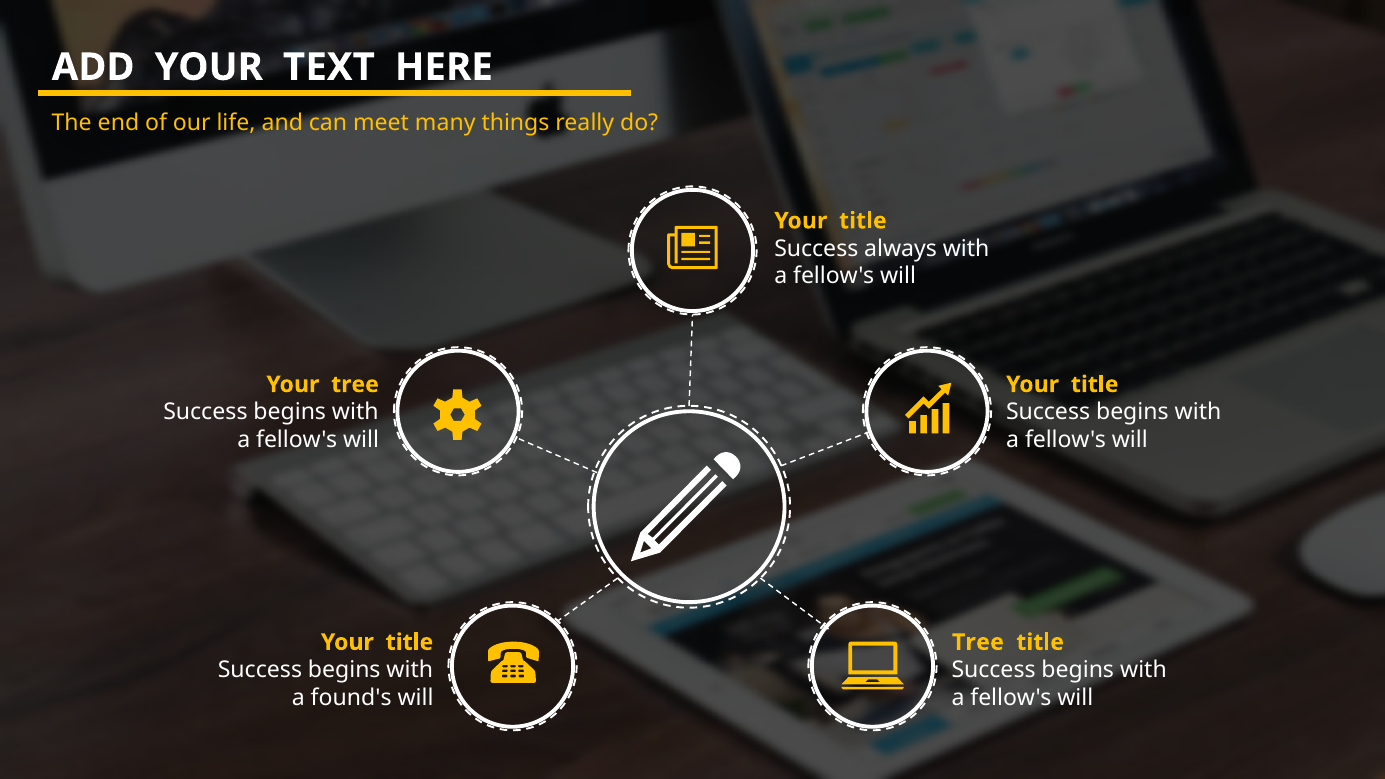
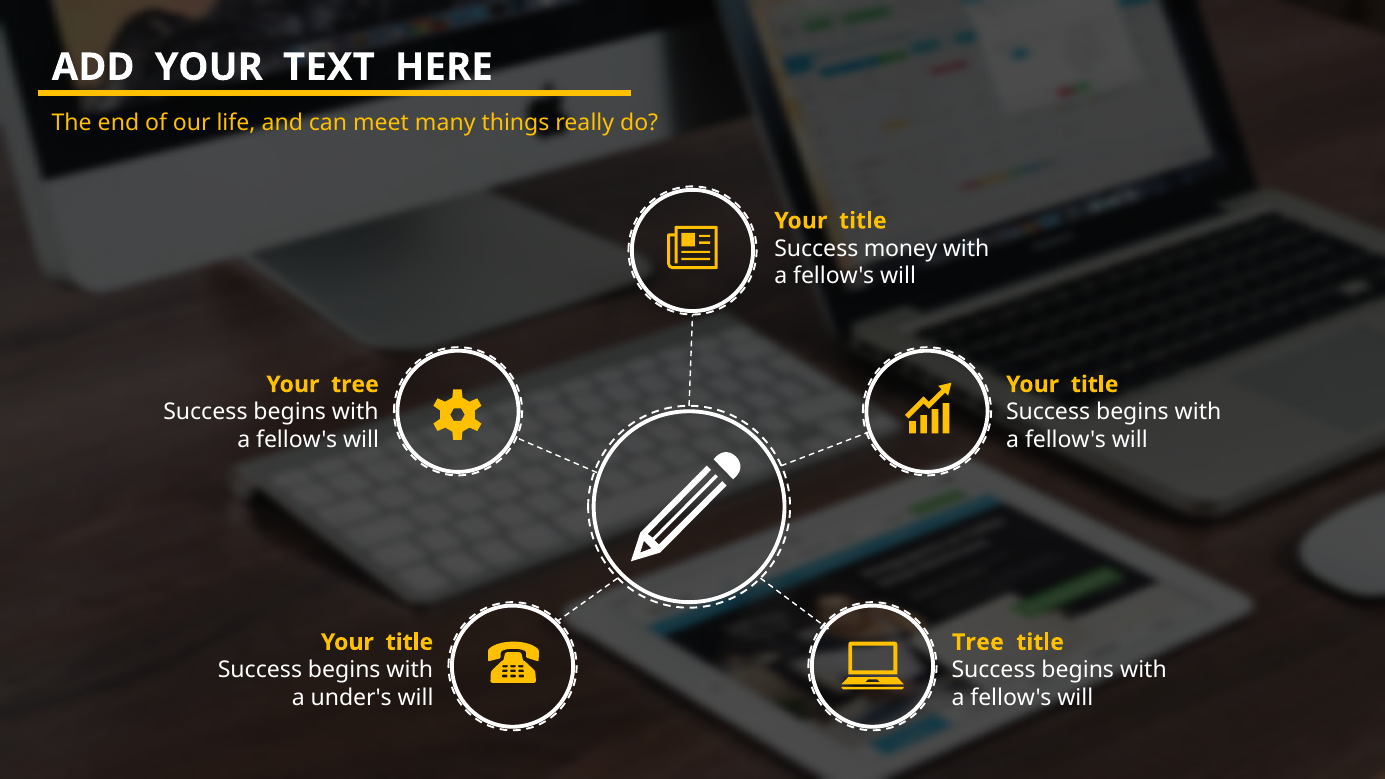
always: always -> money (901, 249)
found's: found's -> under's (351, 698)
